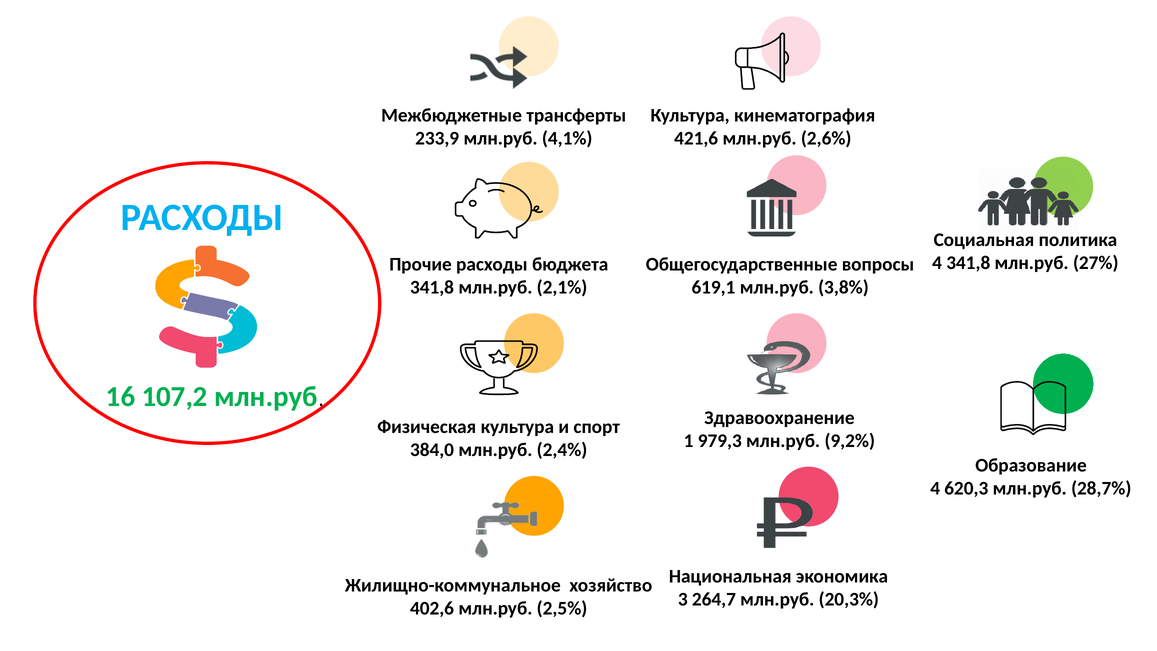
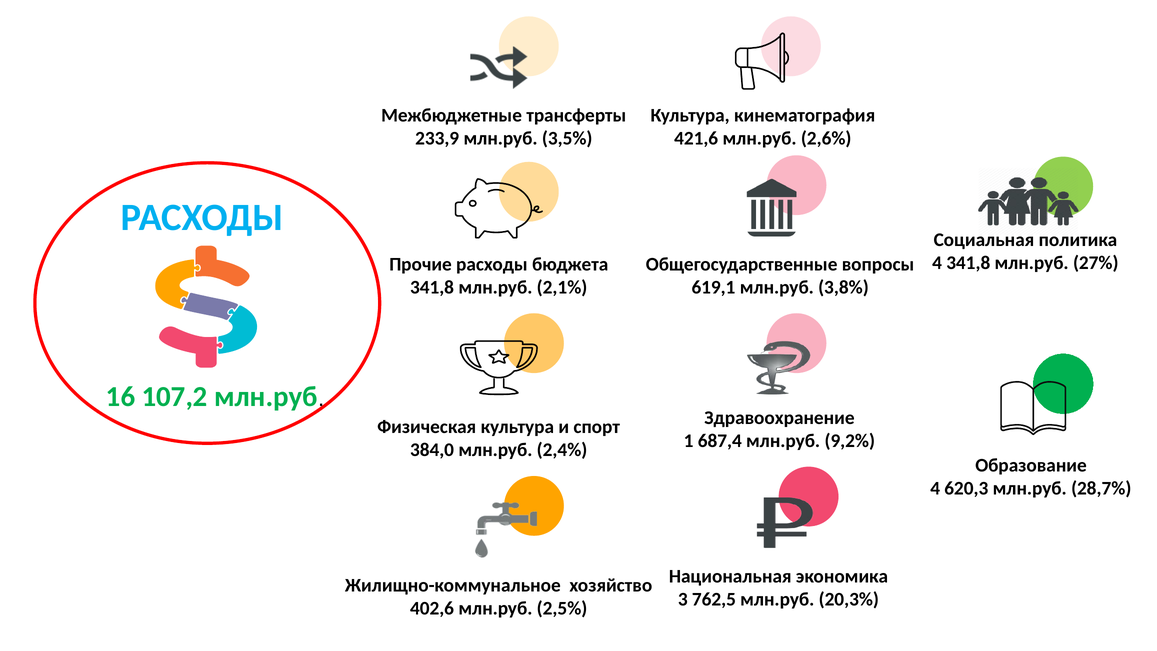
4,1%: 4,1% -> 3,5% (567, 138)
979,3: 979,3 -> 687,4 (720, 441)
264,7: 264,7 -> 762,5 (714, 599)
